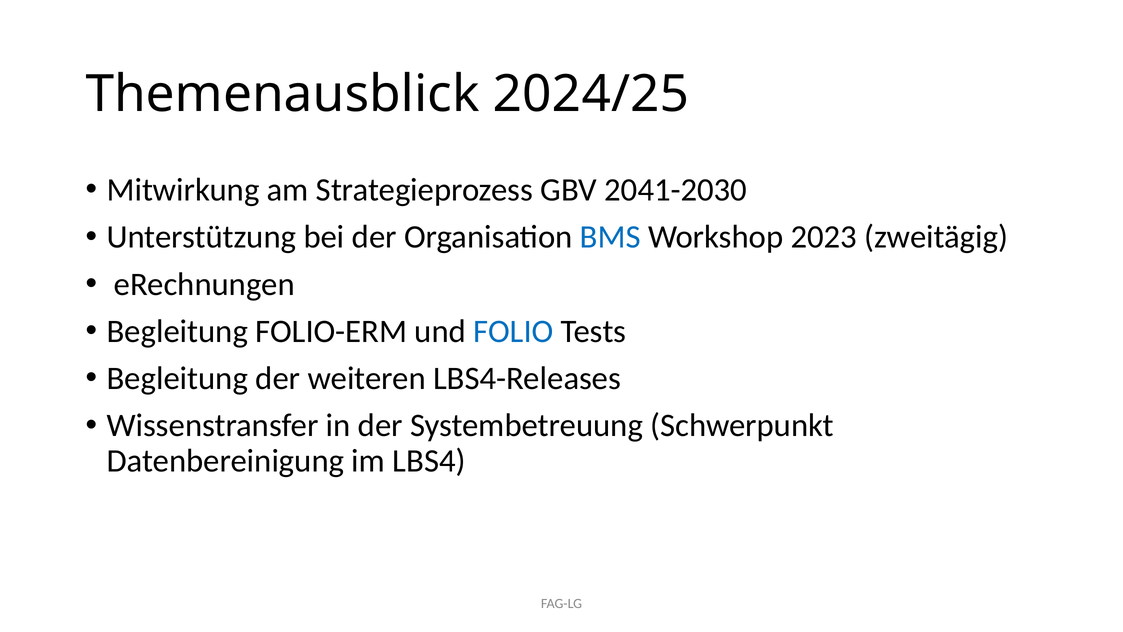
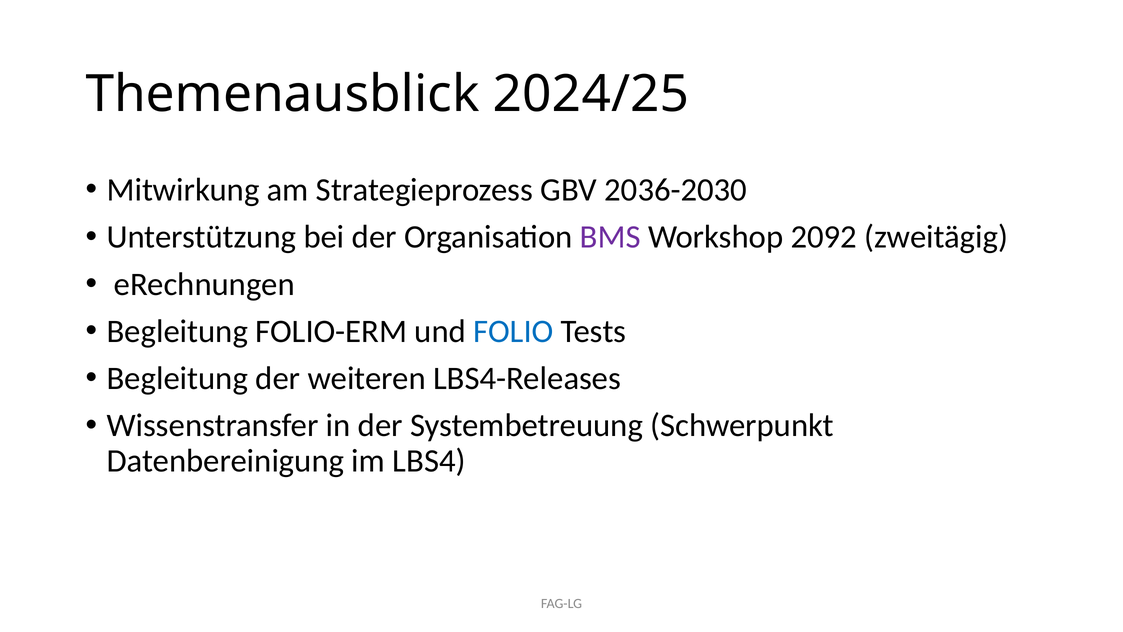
2041-2030: 2041-2030 -> 2036-2030 (676, 190)
BMS colour: blue -> purple (610, 237)
2023: 2023 -> 2092 (824, 237)
